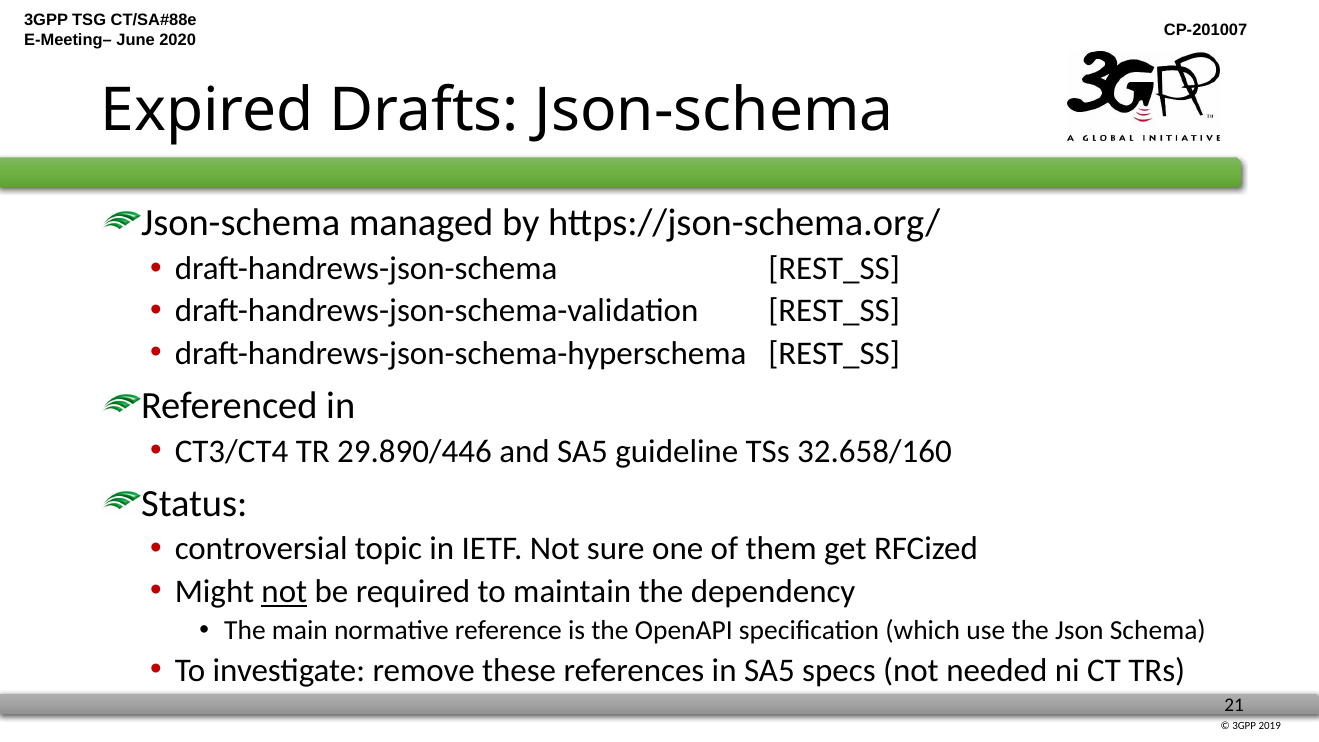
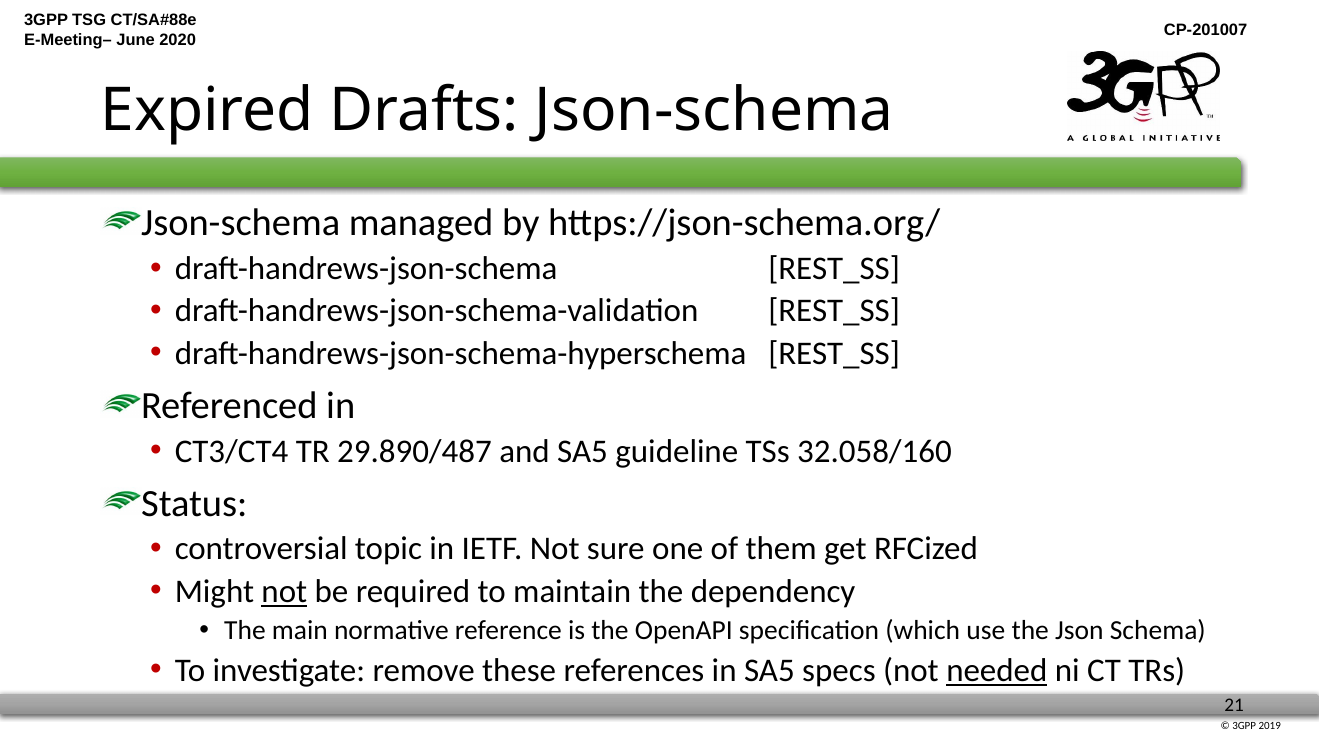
29.890/446: 29.890/446 -> 29.890/487 (414, 451)
32.658/160: 32.658/160 -> 32.058/160 (874, 451)
needed underline: none -> present (997, 670)
